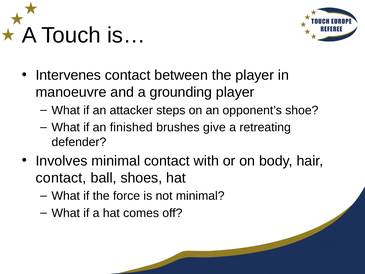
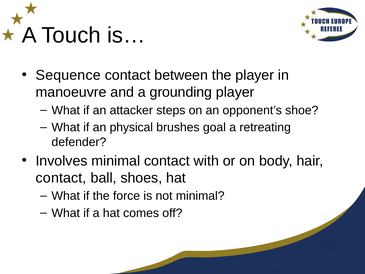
Intervenes: Intervenes -> Sequence (68, 75)
finished: finished -> physical (131, 127)
give: give -> goal (214, 127)
